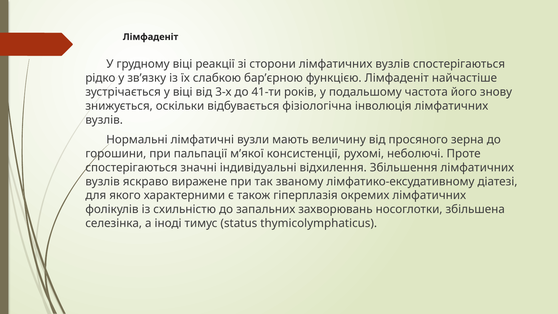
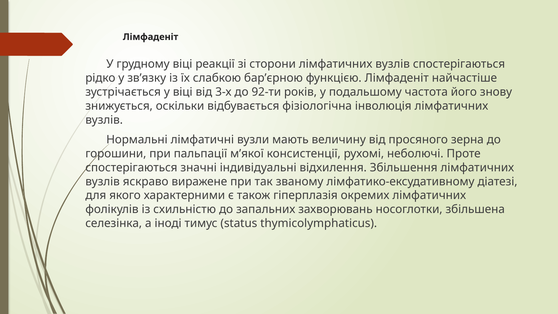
41-ти: 41-ти -> 92-ти (266, 92)
